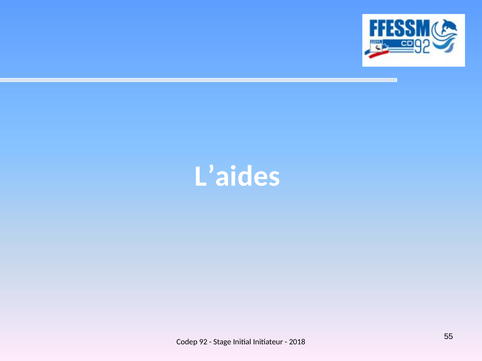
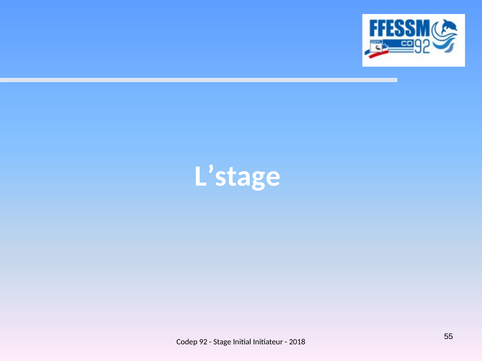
L’aides: L’aides -> L’stage (238, 176)
